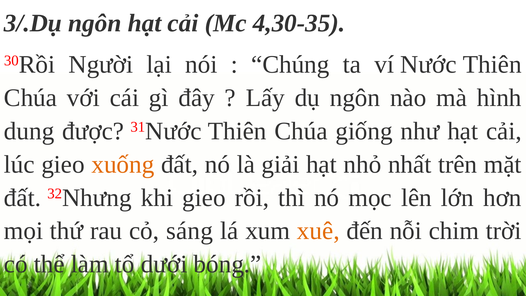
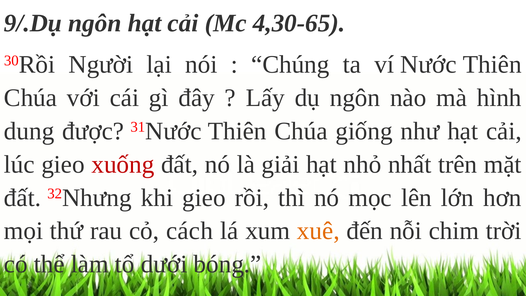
3/.Dụ: 3/.Dụ -> 9/.Dụ (33, 23)
4,30-35: 4,30-35 -> 4,30-65 (299, 23)
xuống colour: orange -> red (123, 164)
sáng: sáng -> cách (190, 231)
